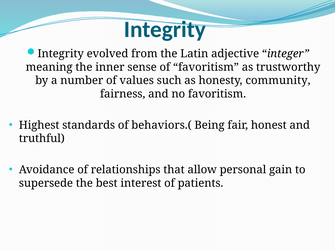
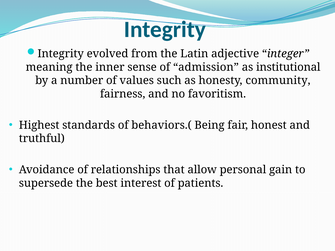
of favoritism: favoritism -> admission (206, 67)
trustworthy: trustworthy -> institutional (288, 67)
